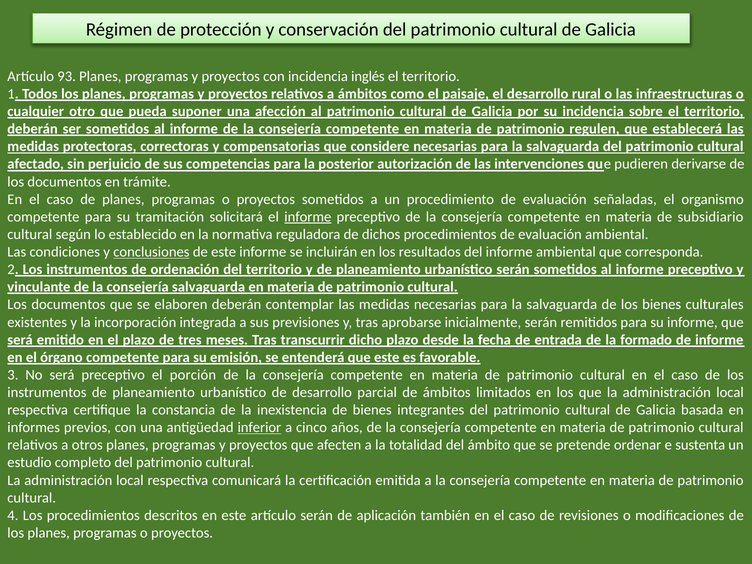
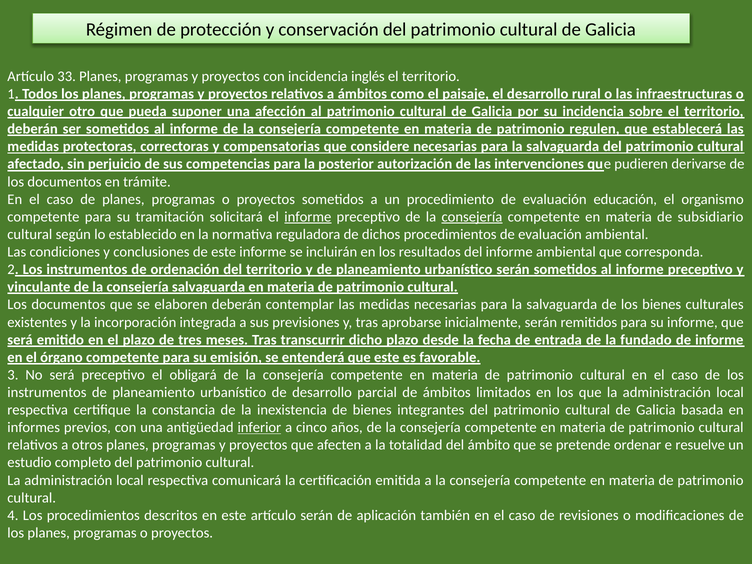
93: 93 -> 33 (67, 76)
señaladas: señaladas -> educación (625, 199)
consejería underline: none -> present (472, 217)
conclusiones underline: present -> none (151, 252)
formado: formado -> fundado (646, 340)
porción: porción -> obligará (193, 375)
sustenta: sustenta -> resuelve (700, 445)
